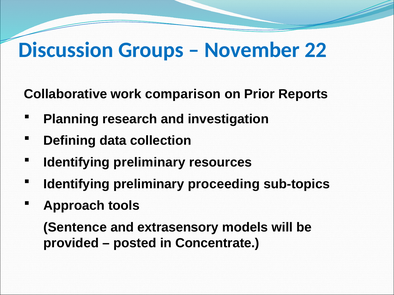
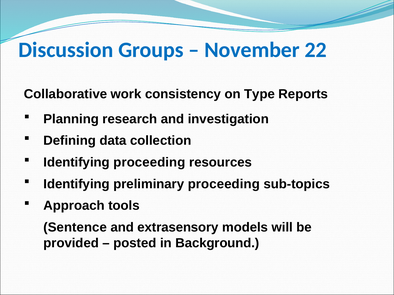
comparison: comparison -> consistency (183, 94)
Prior: Prior -> Type (260, 94)
preliminary: preliminary -> proceeding (149, 163)
Concentrate: Concentrate -> Background (217, 243)
